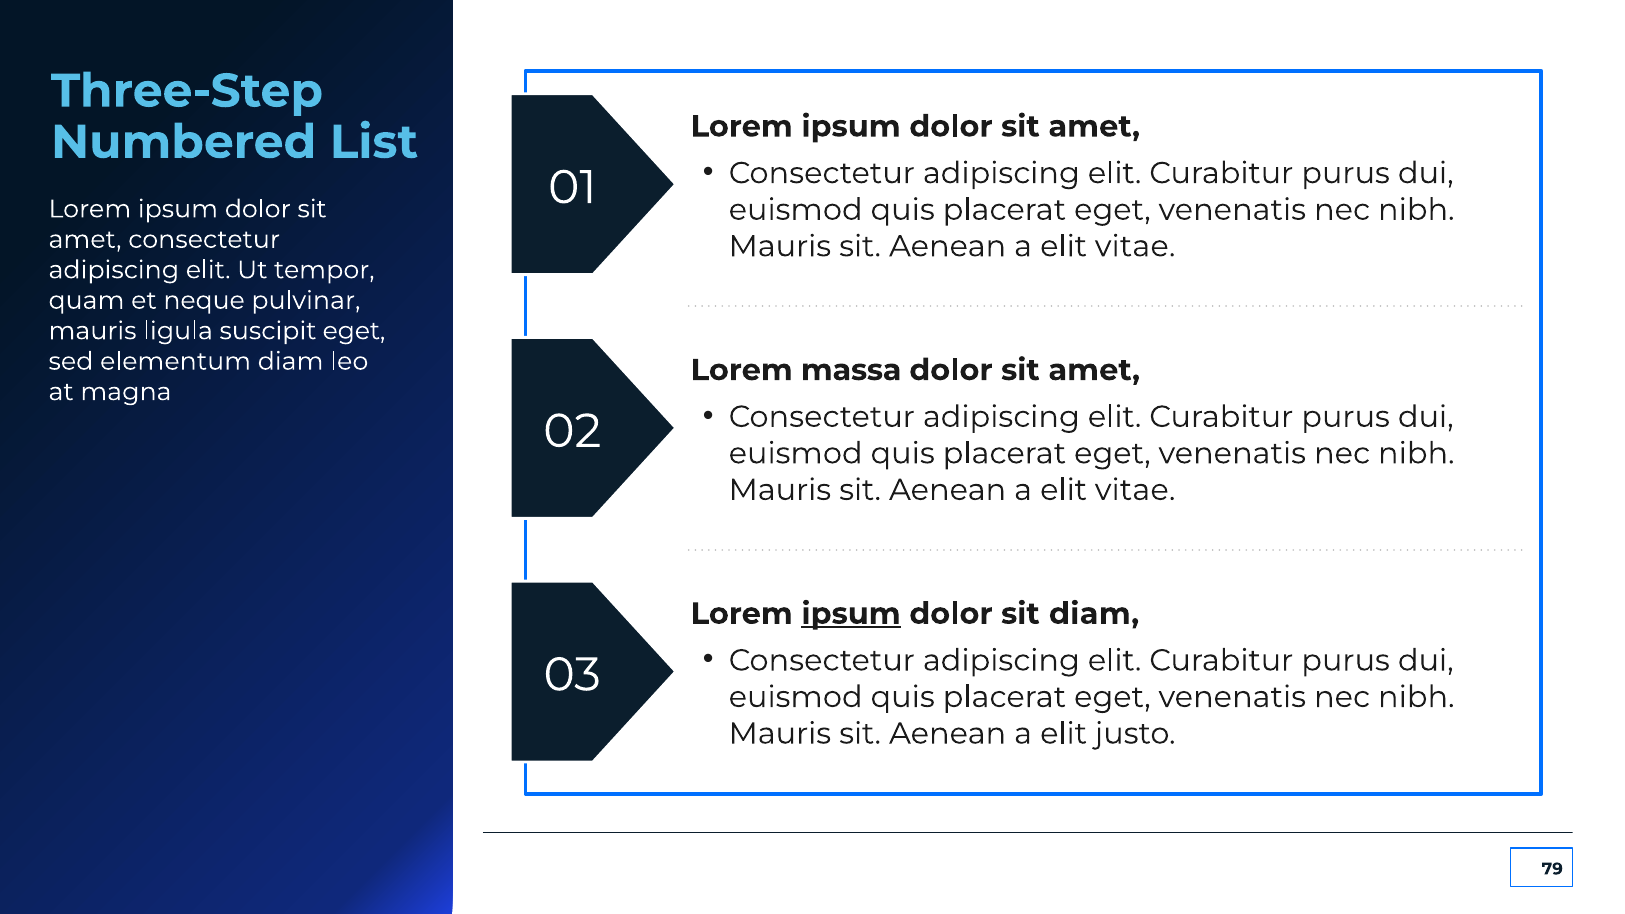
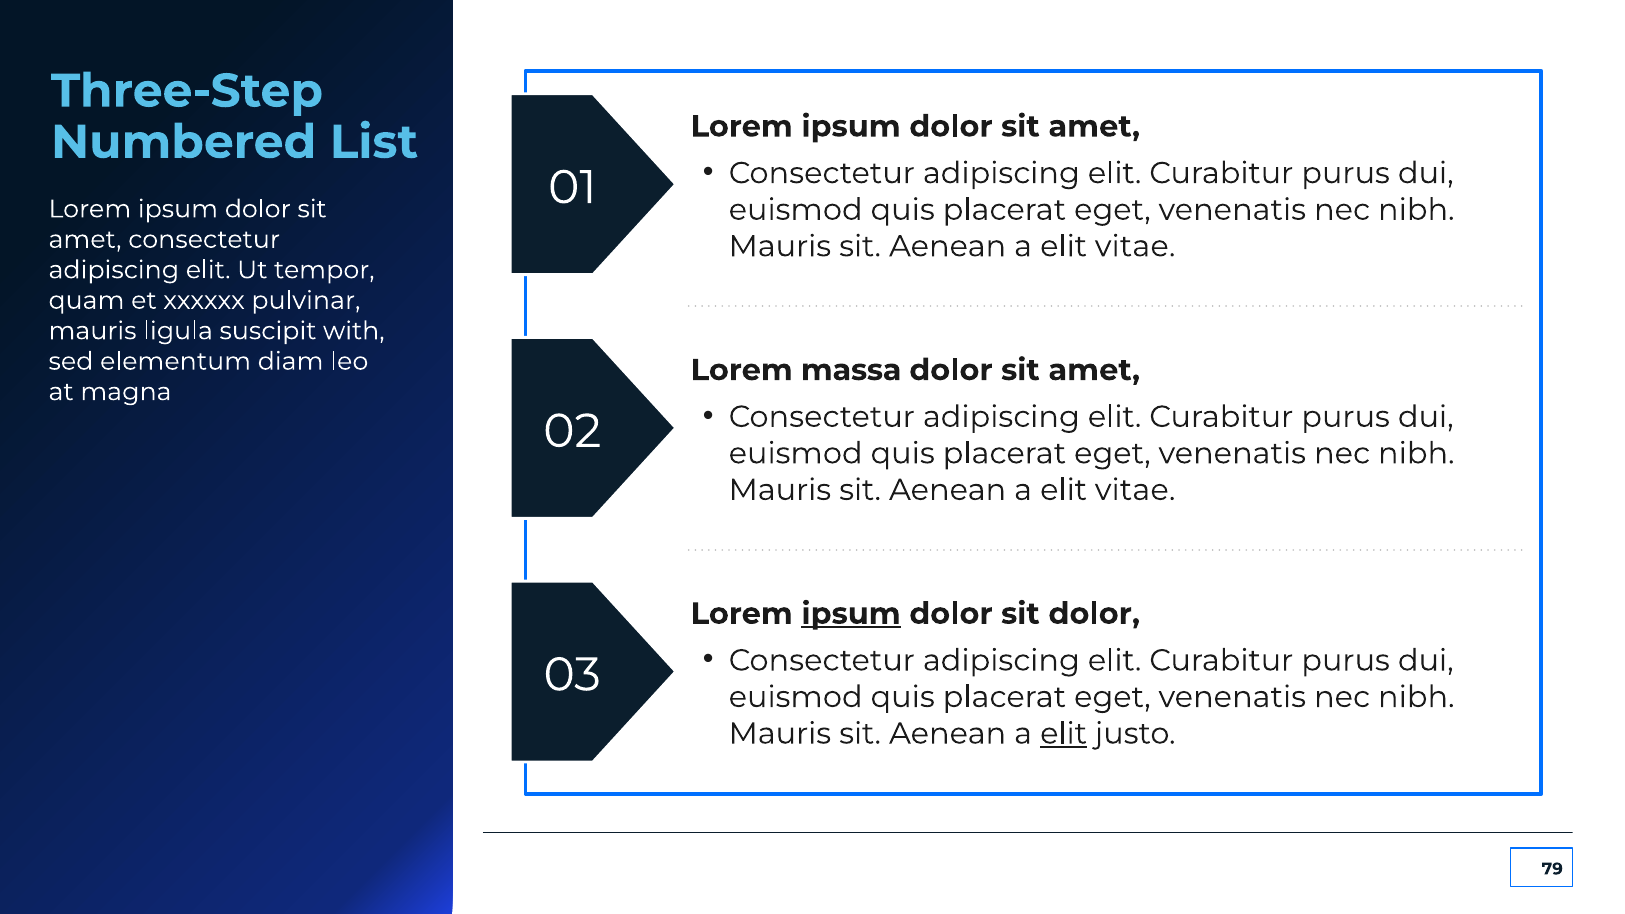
neque: neque -> xxxxxx (204, 300)
suscipit eget: eget -> with (354, 331)
sit diam: diam -> dolor (1094, 614)
elit underline: none -> present (1064, 734)
